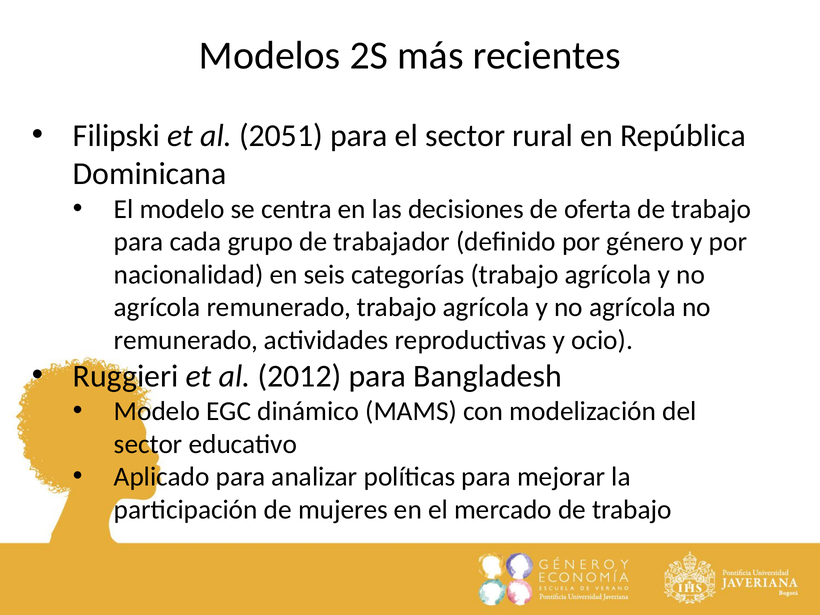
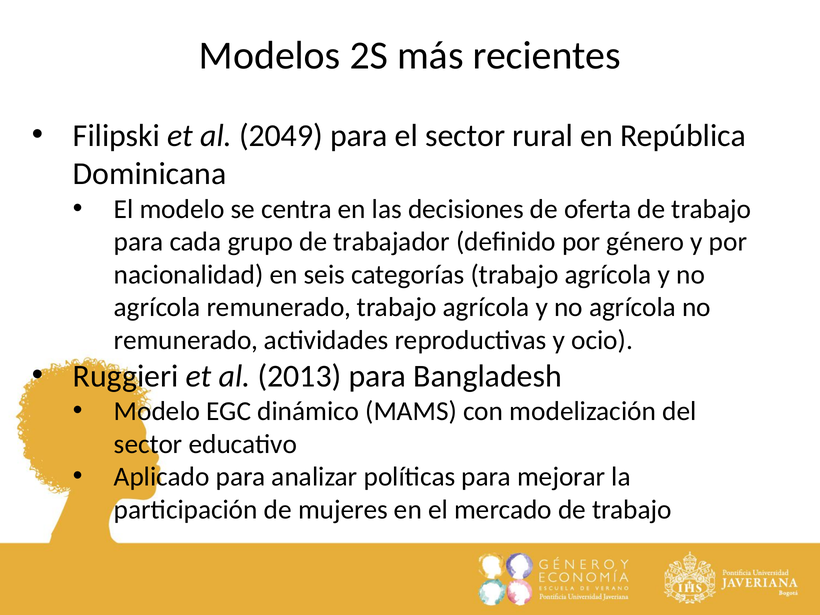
2051: 2051 -> 2049 (281, 136)
2012: 2012 -> 2013 (299, 376)
